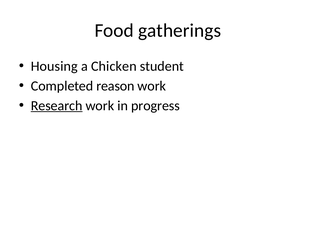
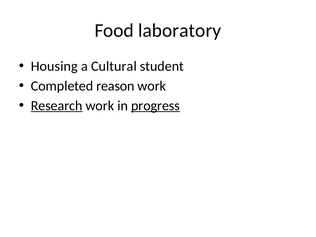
gatherings: gatherings -> laboratory (180, 31)
Chicken: Chicken -> Cultural (114, 66)
progress underline: none -> present (156, 106)
